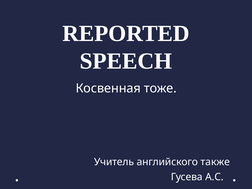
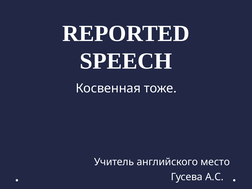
также: также -> место (215, 162)
